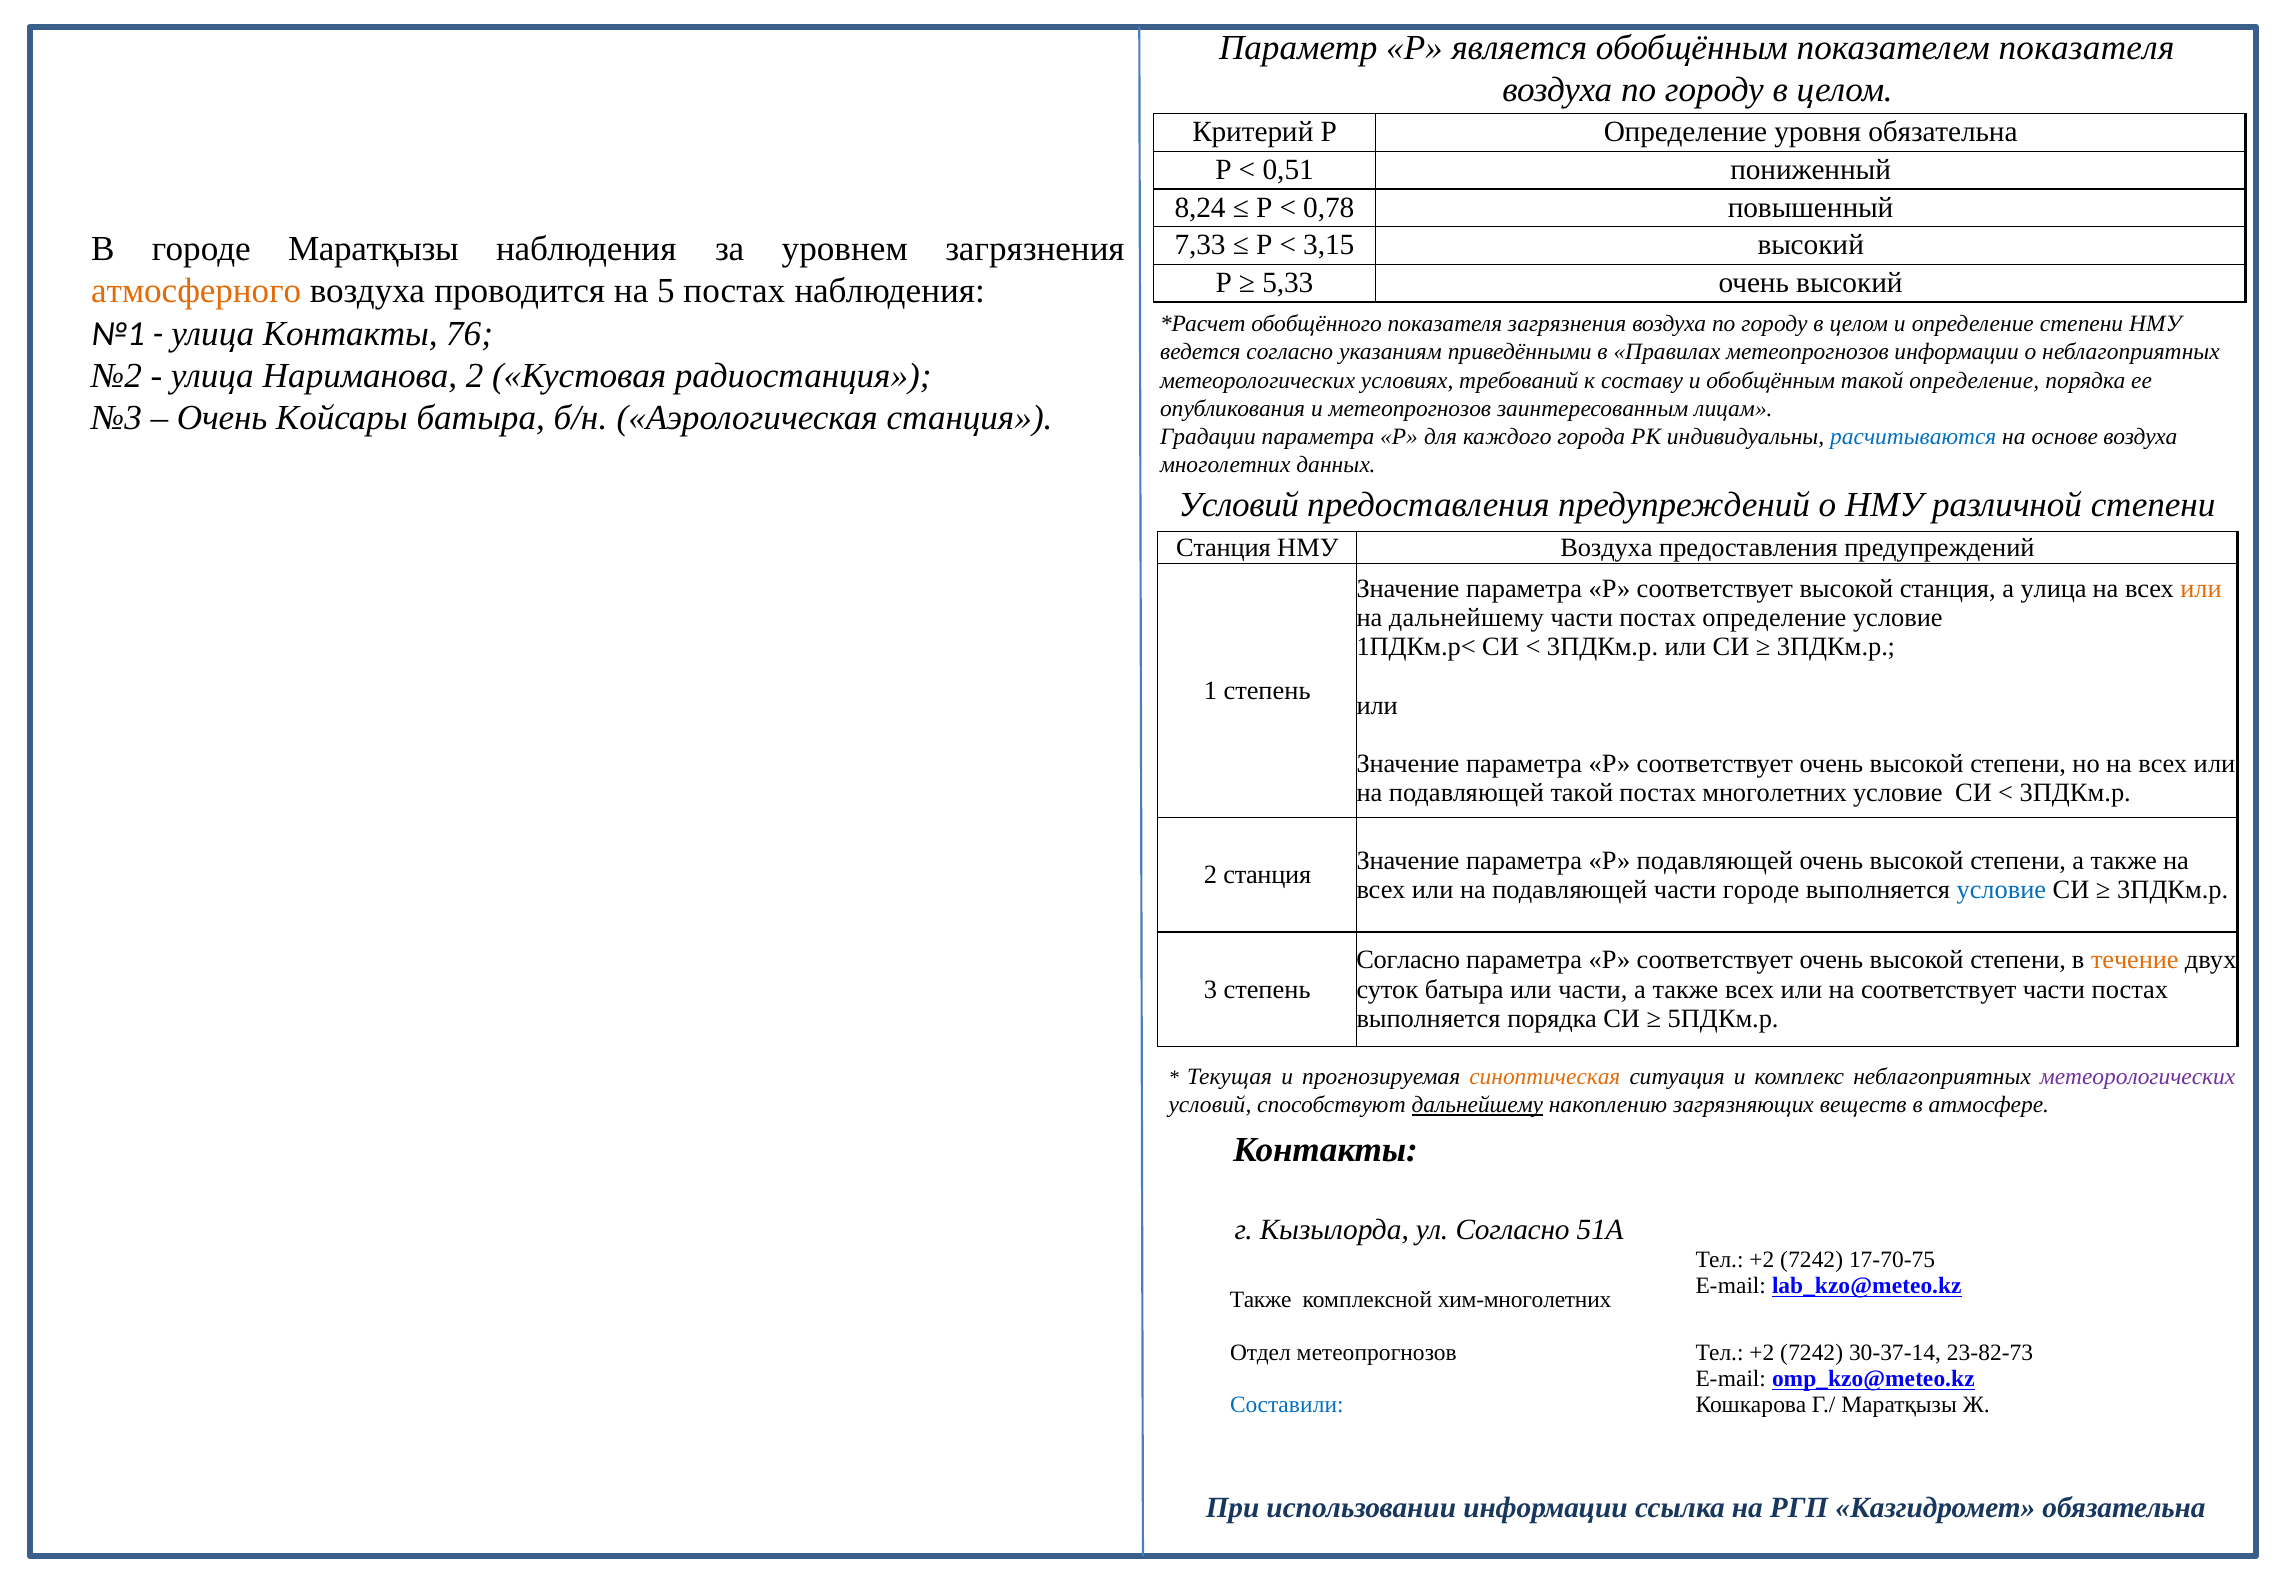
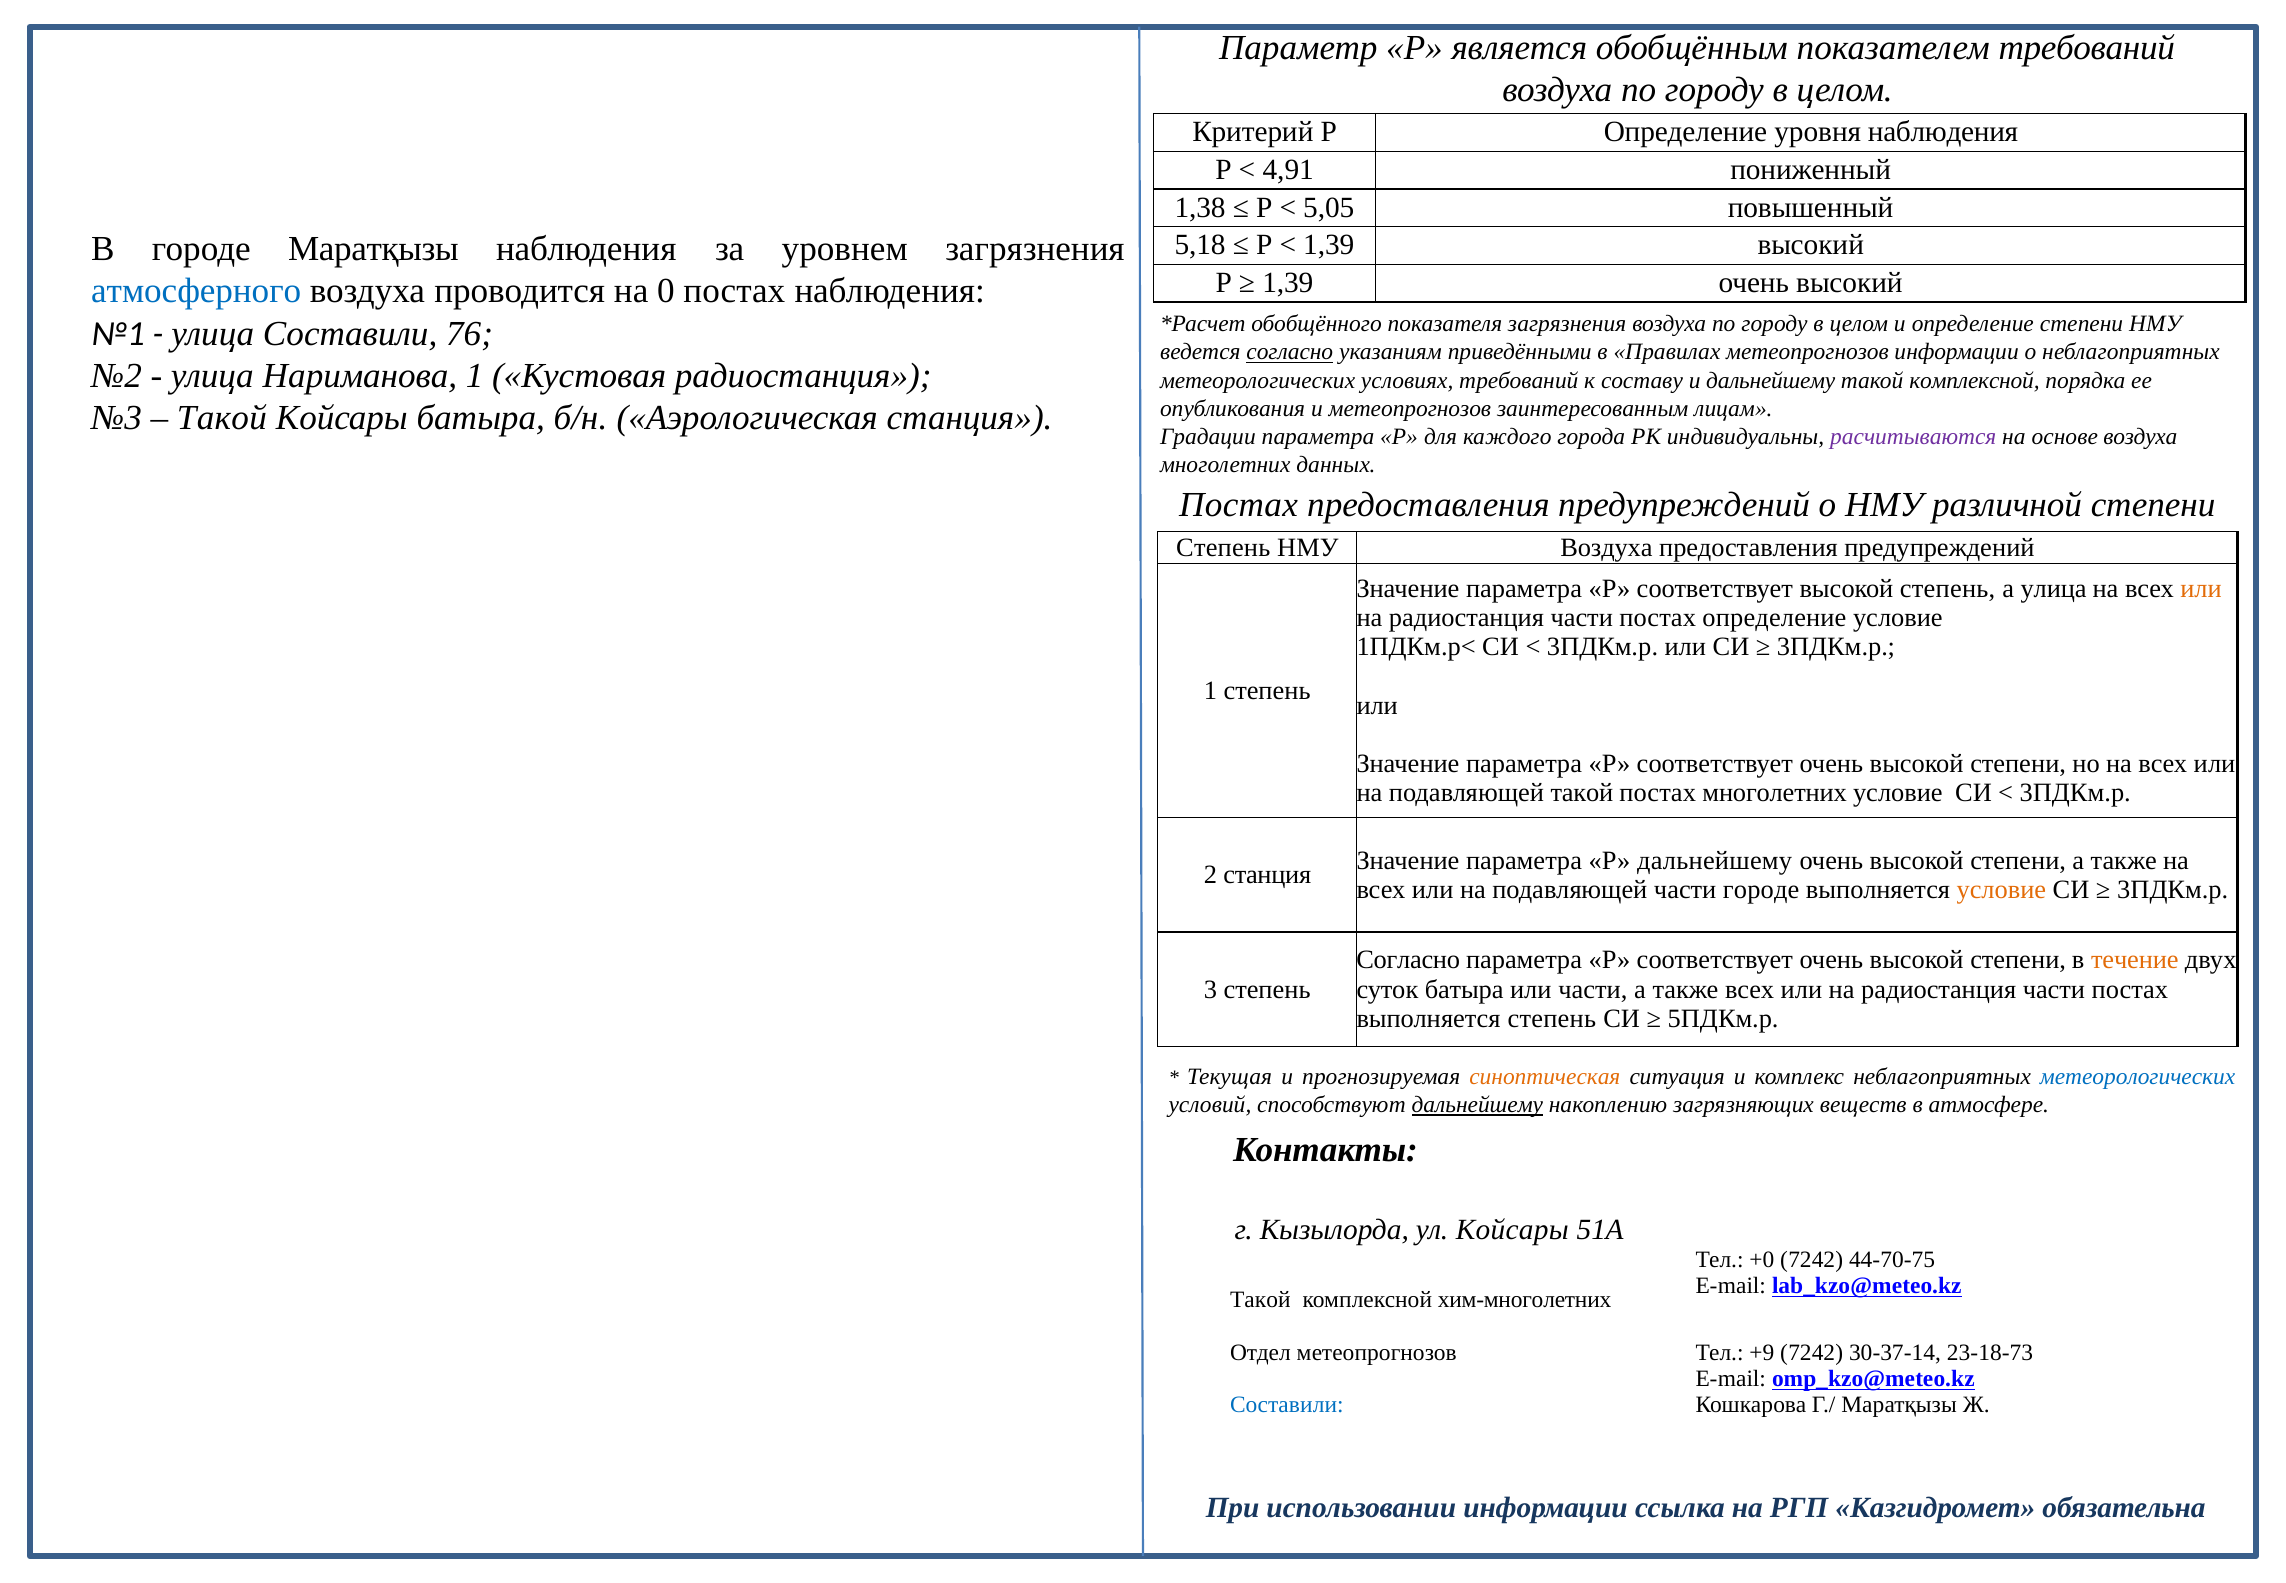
показателем показателя: показателя -> требований (2087, 48)
уровня обязательна: обязательна -> наблюдения (1943, 132)
0,51: 0,51 -> 4,91 (1288, 170)
8,24: 8,24 -> 1,38 (1200, 207)
0,78: 0,78 -> 5,05 (1329, 207)
7,33: 7,33 -> 5,18 (1200, 245)
3,15: 3,15 -> 1,39 (1329, 245)
5,33: 5,33 -> 1,39 (1288, 283)
атмосферного colour: orange -> blue (196, 291)
5: 5 -> 0 (666, 291)
улица Контакты: Контакты -> Составили (350, 333)
согласно underline: none -> present (1290, 352)
Нариманова 2: 2 -> 1 (475, 376)
и обобщённым: обобщённым -> дальнейшему (1771, 380)
определение: определение -> комплексной (1974, 380)
Очень: Очень -> Такой (222, 418)
расчитываются colour: blue -> purple (1913, 436)
Условий: Условий -> Постах (1239, 505)
Станция: Станция -> Степень (1223, 548)
высокой станция: станция -> степень (1948, 588)
дальнейшему: дальнейшему -> радиостанция (1466, 618)
Р подавляющей: подавляющей -> дальнейшему (1715, 860)
условие colour: blue -> orange (2001, 889)
соответствует: соответствует -> радиостанция (1939, 989)
выполняется порядка: порядка -> степень (1552, 1018)
метеорологических colour: purple -> blue (2138, 1076)
ул Согласно: Согласно -> Койсары (1512, 1229)
+2: +2 -> +0 (1762, 1260)
17-70-75: 17-70-75 -> 44-70-75 (1892, 1260)
Также: Также -> Такой (1260, 1299)
+2: +2 -> +9 (1762, 1352)
23-82-73: 23-82-73 -> 23-18-73 (1990, 1352)
